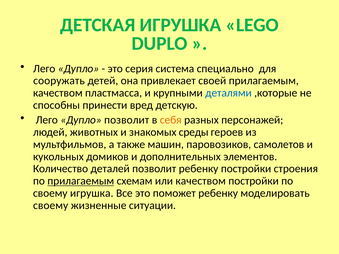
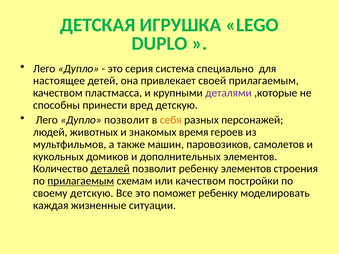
сооружать: сооружать -> настоящее (59, 81)
деталями colour: blue -> purple (228, 93)
среды: среды -> время (194, 132)
деталей underline: none -> present (110, 169)
ребенку постройки: постройки -> элементов (246, 169)
своему игрушка: игрушка -> детскую (92, 193)
своему: своему -> каждая (51, 205)
